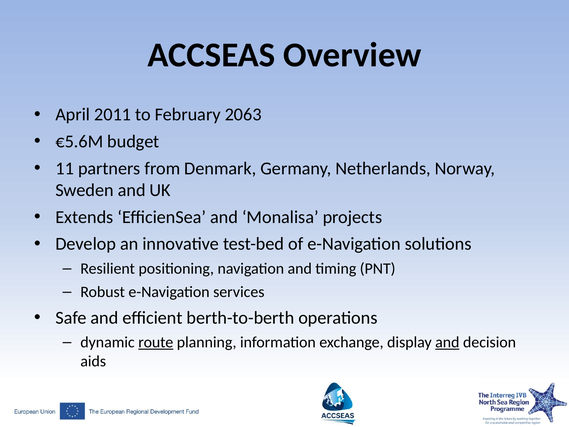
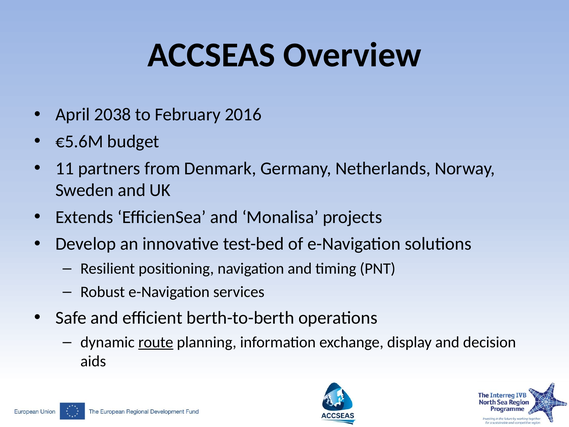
2011: 2011 -> 2038 (113, 115)
2063: 2063 -> 2016 (243, 115)
and underline: present -> none (447, 342)
